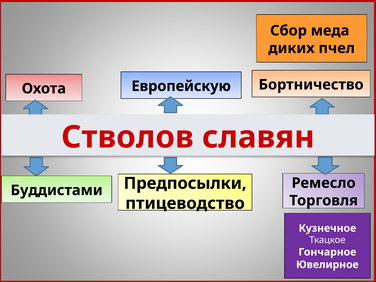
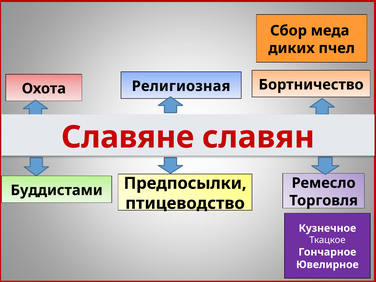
Европейскую: Европейскую -> Религиозная (181, 86)
Стволов: Стволов -> Славяне (128, 137)
